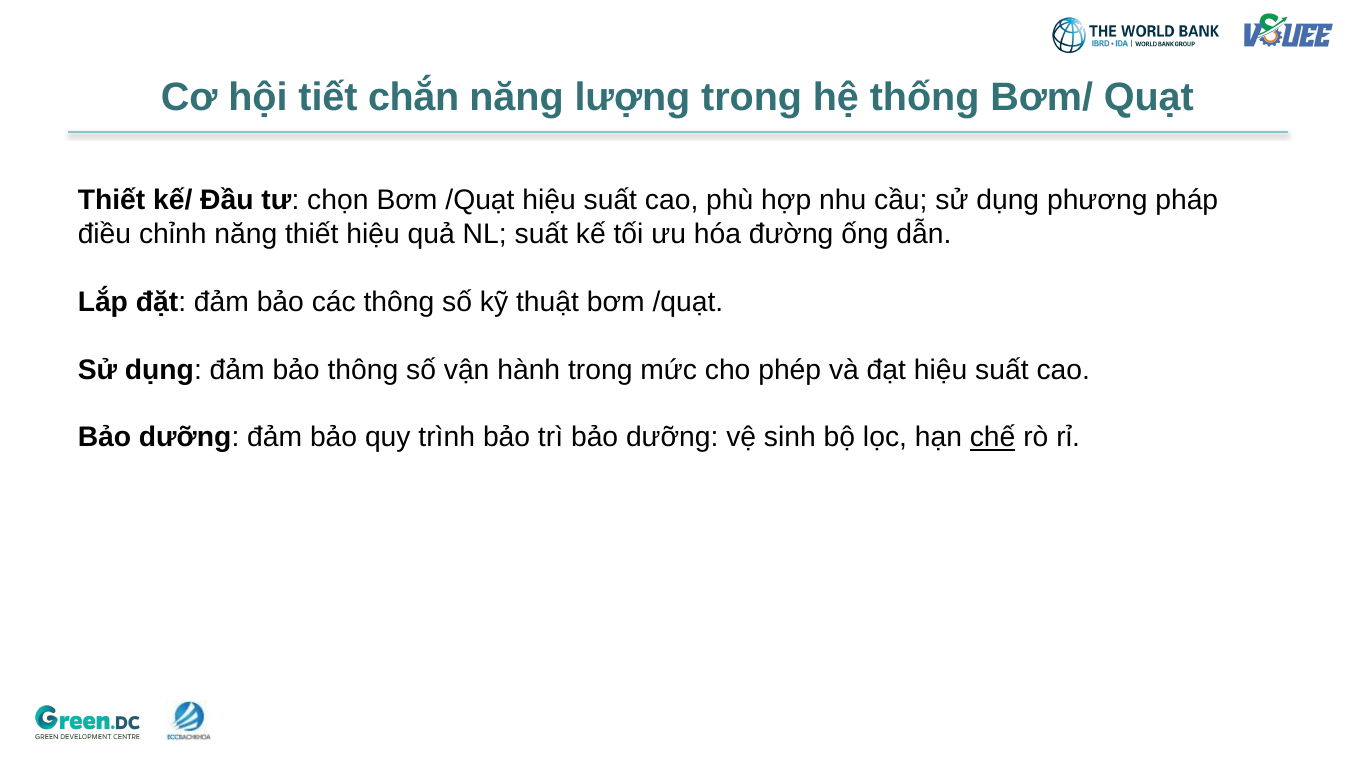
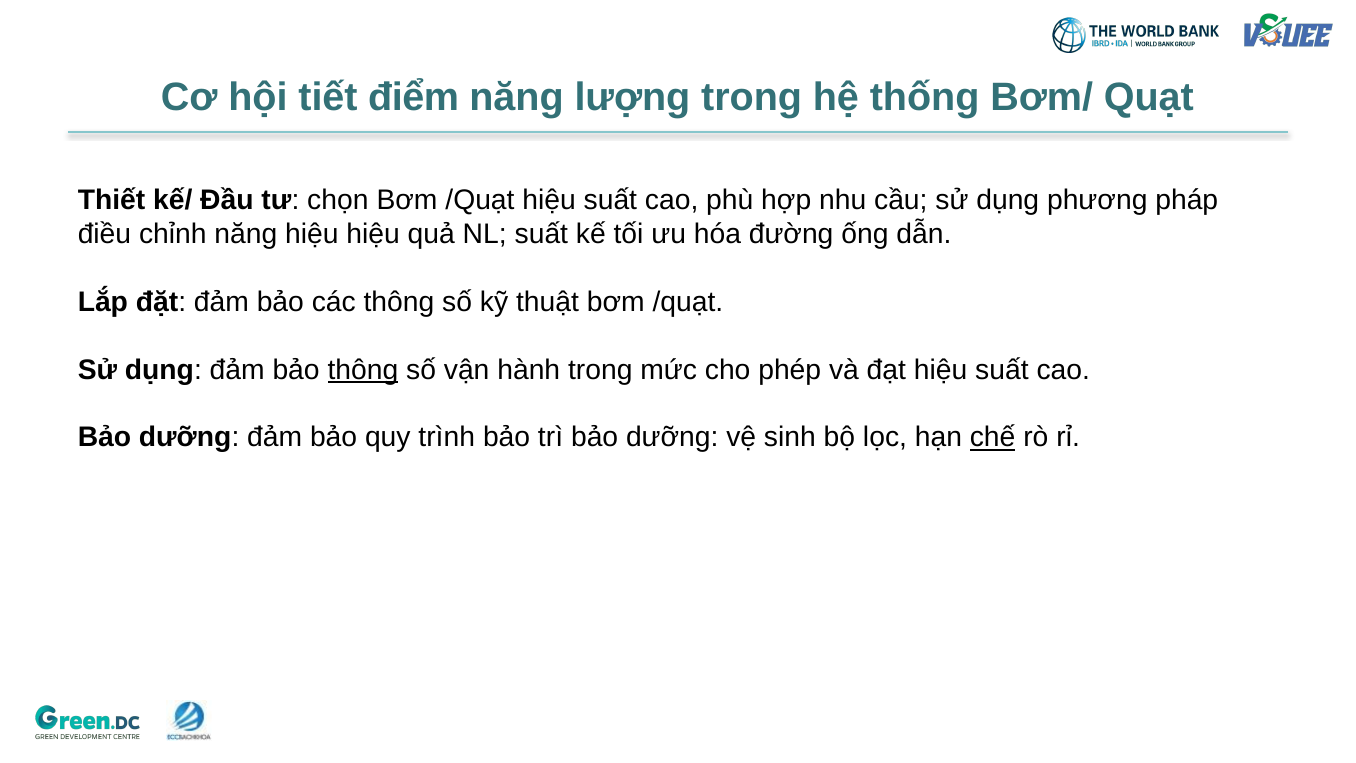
chắn: chắn -> điểm (414, 98)
năng thiết: thiết -> hiệu (312, 234)
thông underline: none -> present (363, 370)
